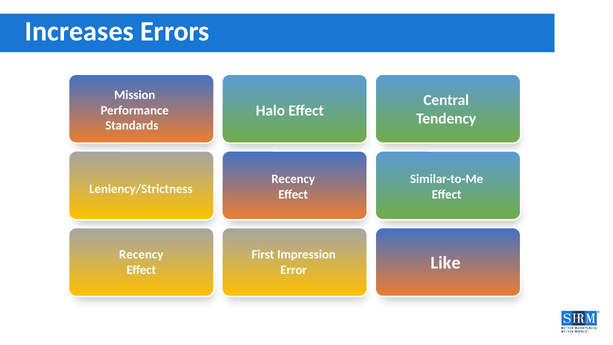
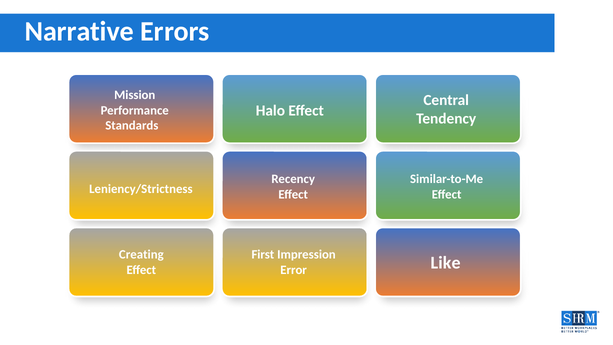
Increases: Increases -> Narrative (79, 32)
Recency: Recency -> Creating (141, 255)
